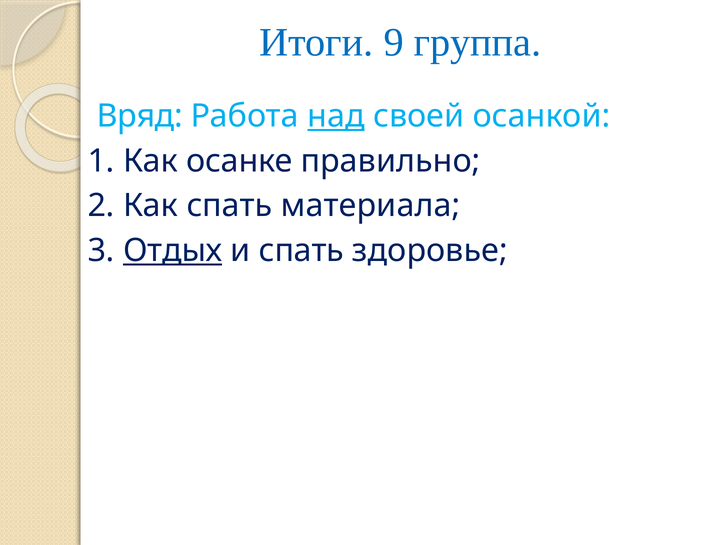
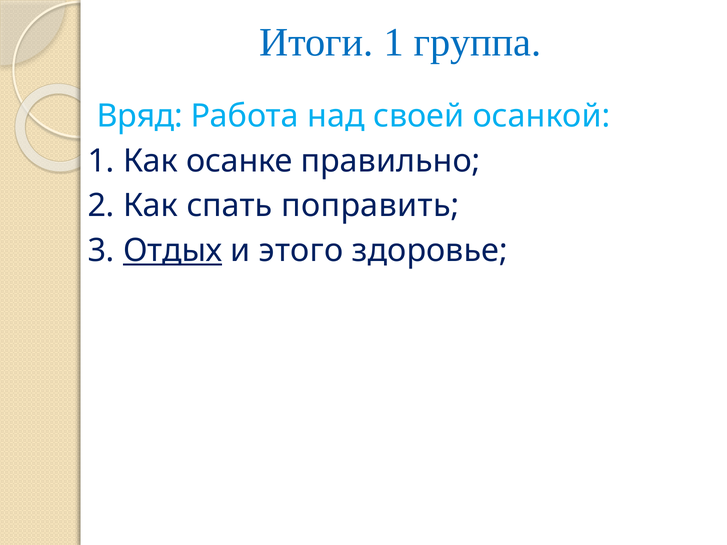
Итоги 9: 9 -> 1 (394, 42)
над underline: present -> none (336, 116)
материала: материала -> поправить (370, 206)
и спать: спать -> этого (301, 251)
